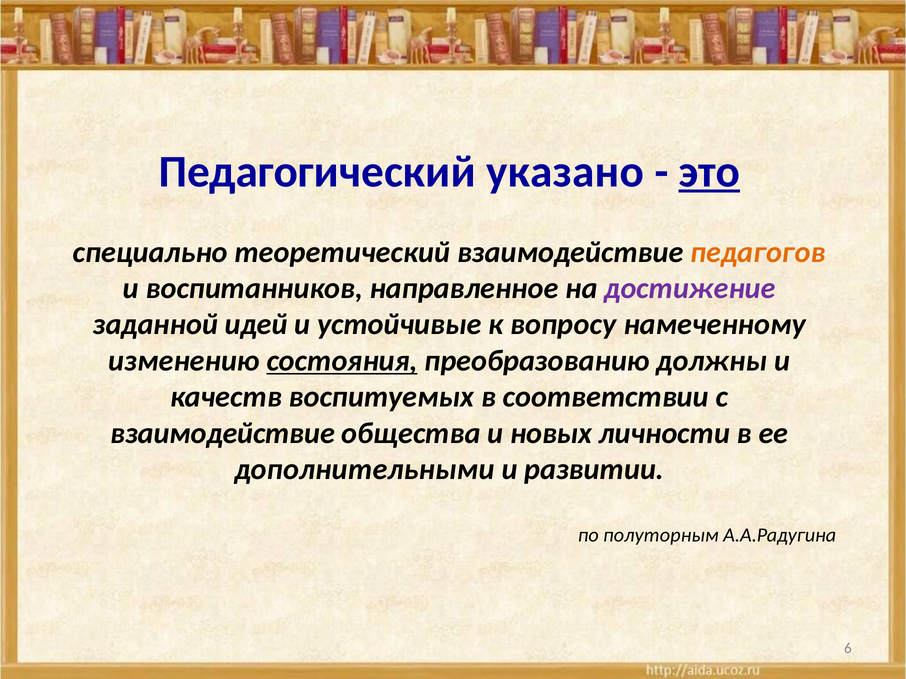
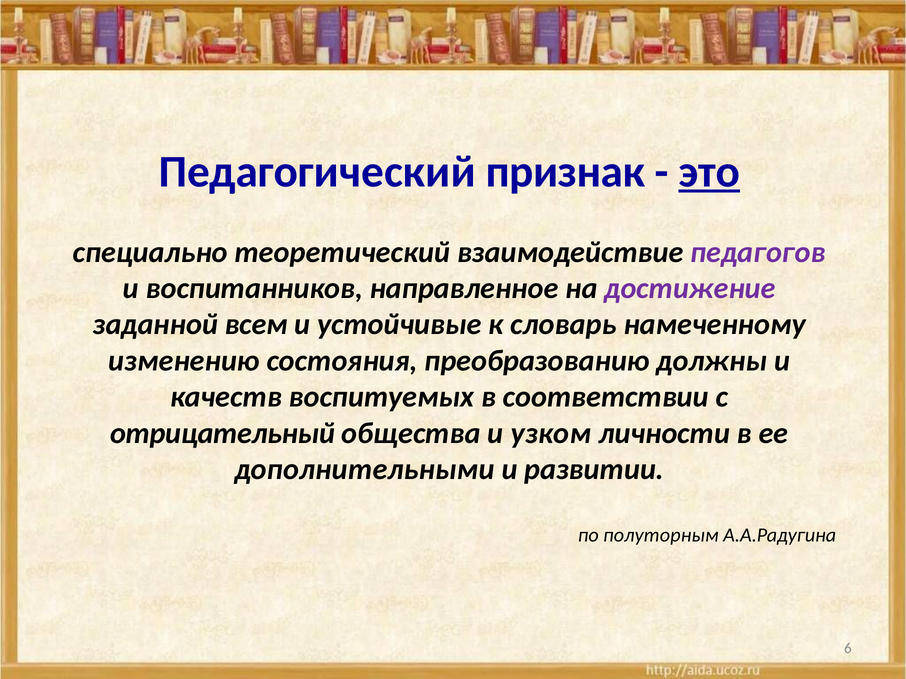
указано: указано -> признак (565, 172)
педагогов colour: orange -> purple (758, 252)
идей: идей -> всем (256, 325)
вопросу: вопросу -> словарь (563, 325)
состояния underline: present -> none (342, 361)
взаимодействие: взаимодействие -> отрицательный (223, 433)
новых: новых -> узком (551, 433)
